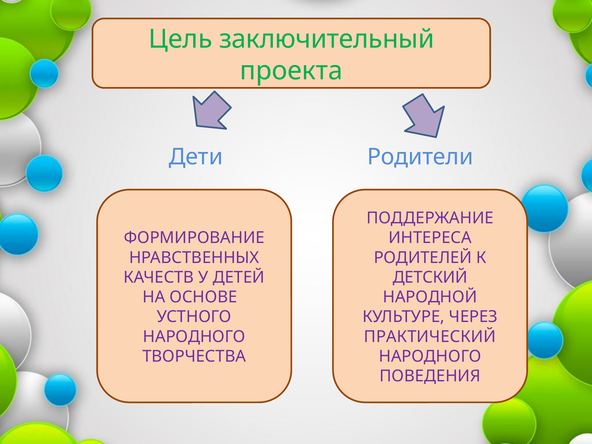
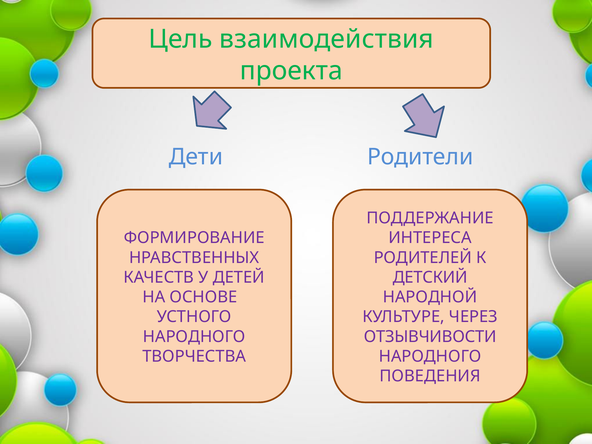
заключительный: заключительный -> взаимодействия (326, 39)
ПРАКТИЧЕСКИЙ: ПРАКТИЧЕСКИЙ -> ОТЗЫВЧИВОСТИ (430, 337)
